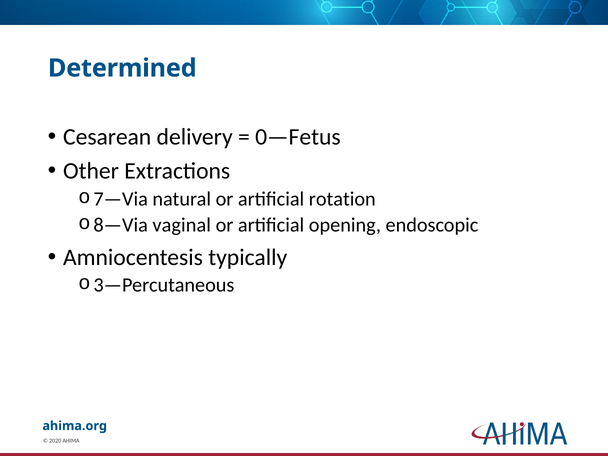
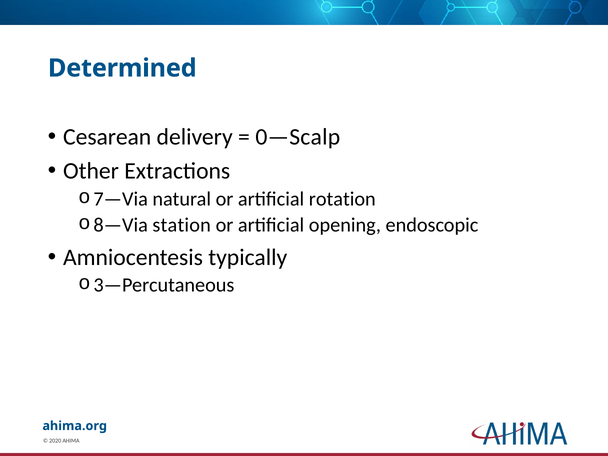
0—Fetus: 0—Fetus -> 0—Scalp (298, 137)
vaginal: vaginal -> station (182, 225)
